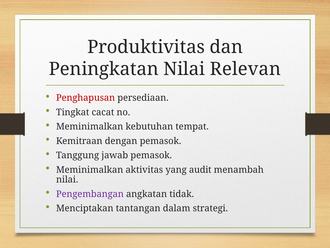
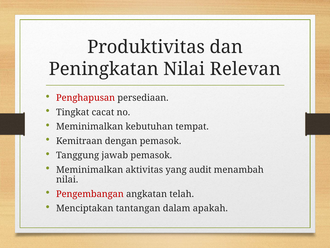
Pengembangan colour: purple -> red (90, 194)
tidak: tidak -> telah (182, 194)
strategi: strategi -> apakah (210, 208)
